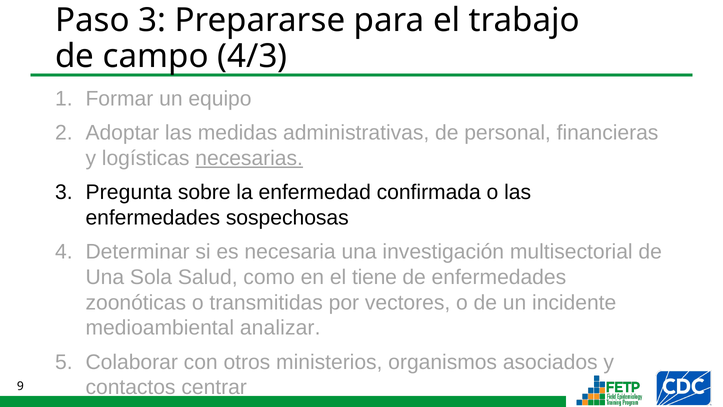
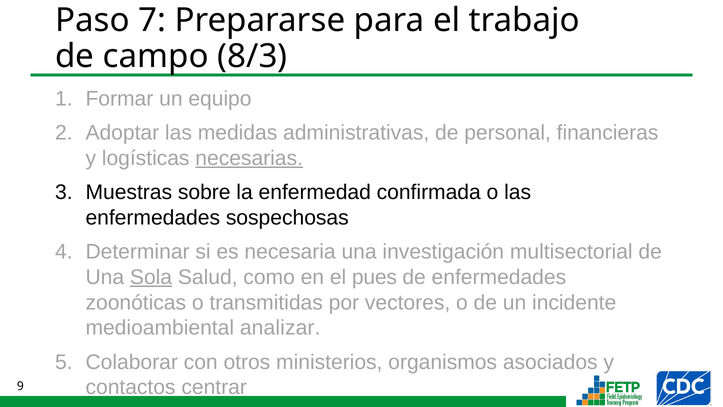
Paso 3: 3 -> 7 (152, 20)
4/3: 4/3 -> 8/3 (252, 56)
Pregunta: Pregunta -> Muestras (129, 192)
Sola underline: none -> present (151, 277)
tiene: tiene -> pues (374, 277)
